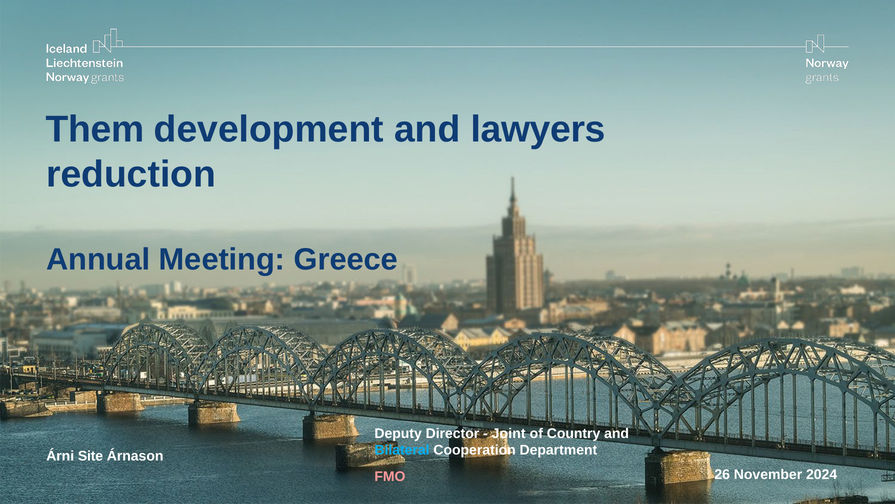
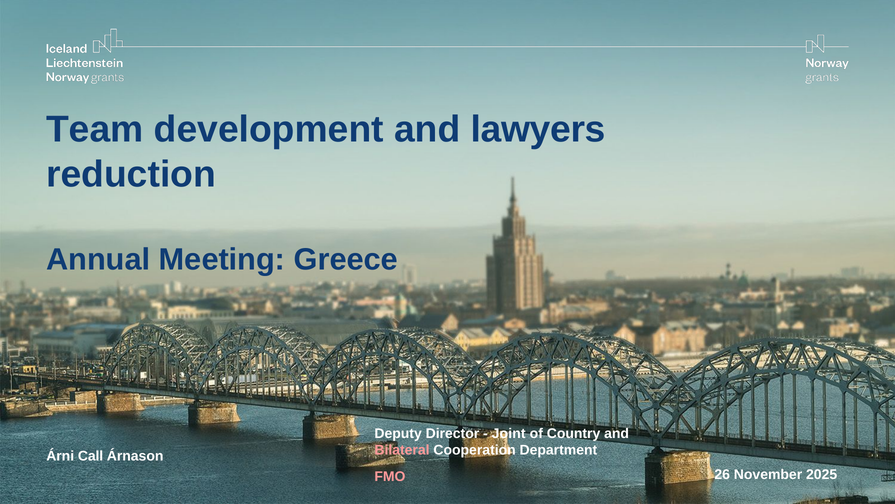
Them: Them -> Team (95, 129)
Bilateral colour: light blue -> pink (402, 450)
Site: Site -> Call (91, 456)
2024: 2024 -> 2025 (822, 474)
